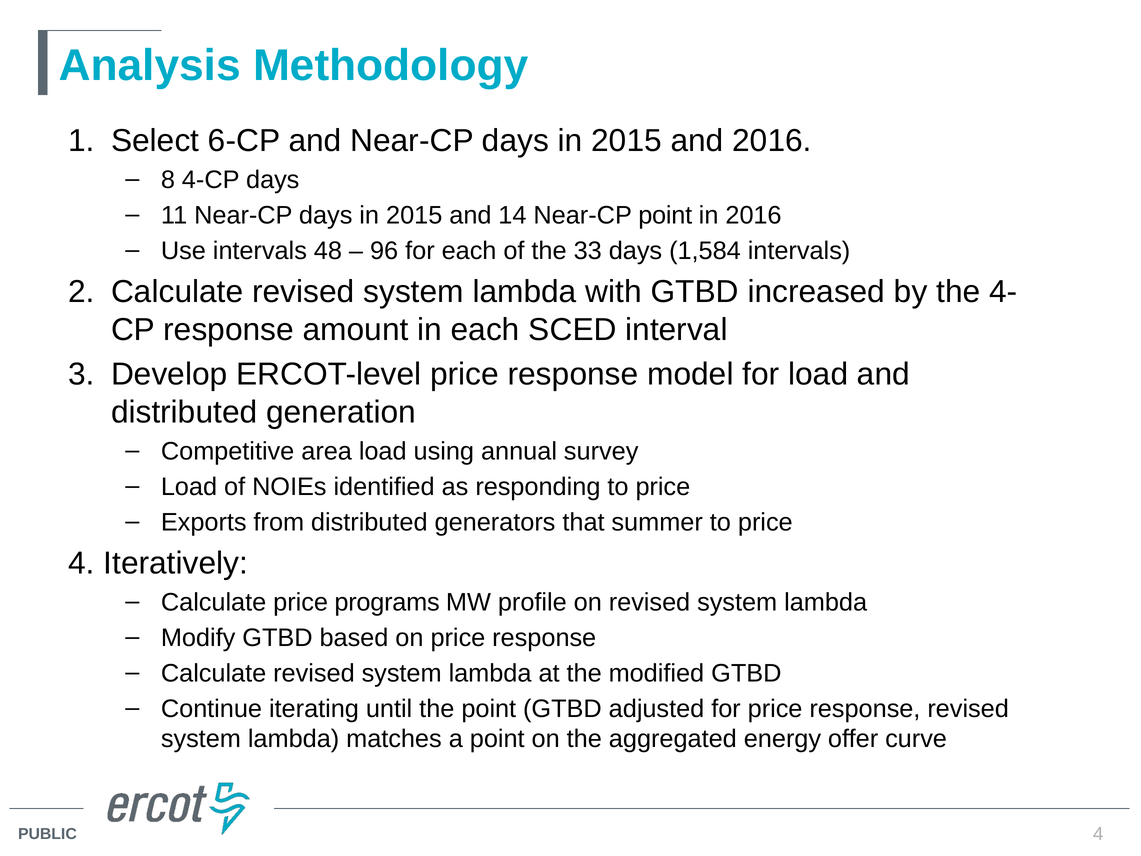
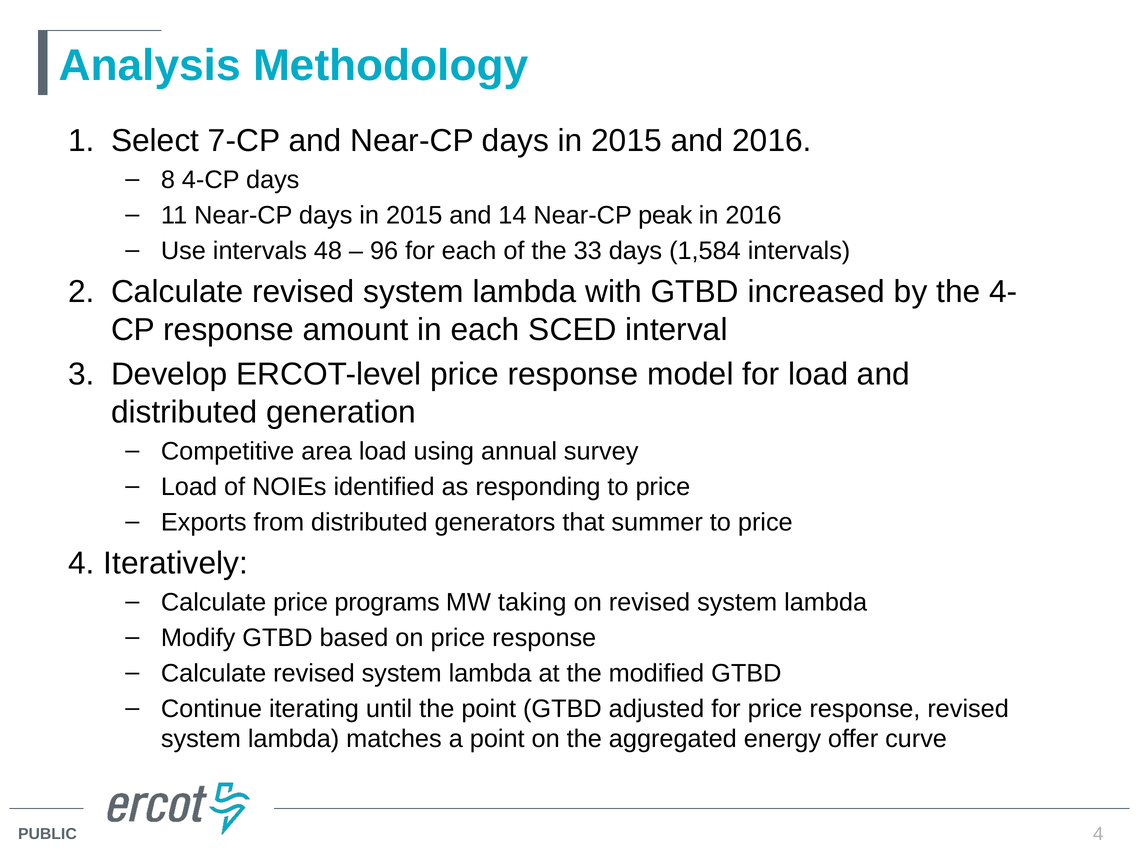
6-CP: 6-CP -> 7-CP (244, 141)
Near-CP point: point -> peak (665, 215)
profile: profile -> taking (532, 602)
